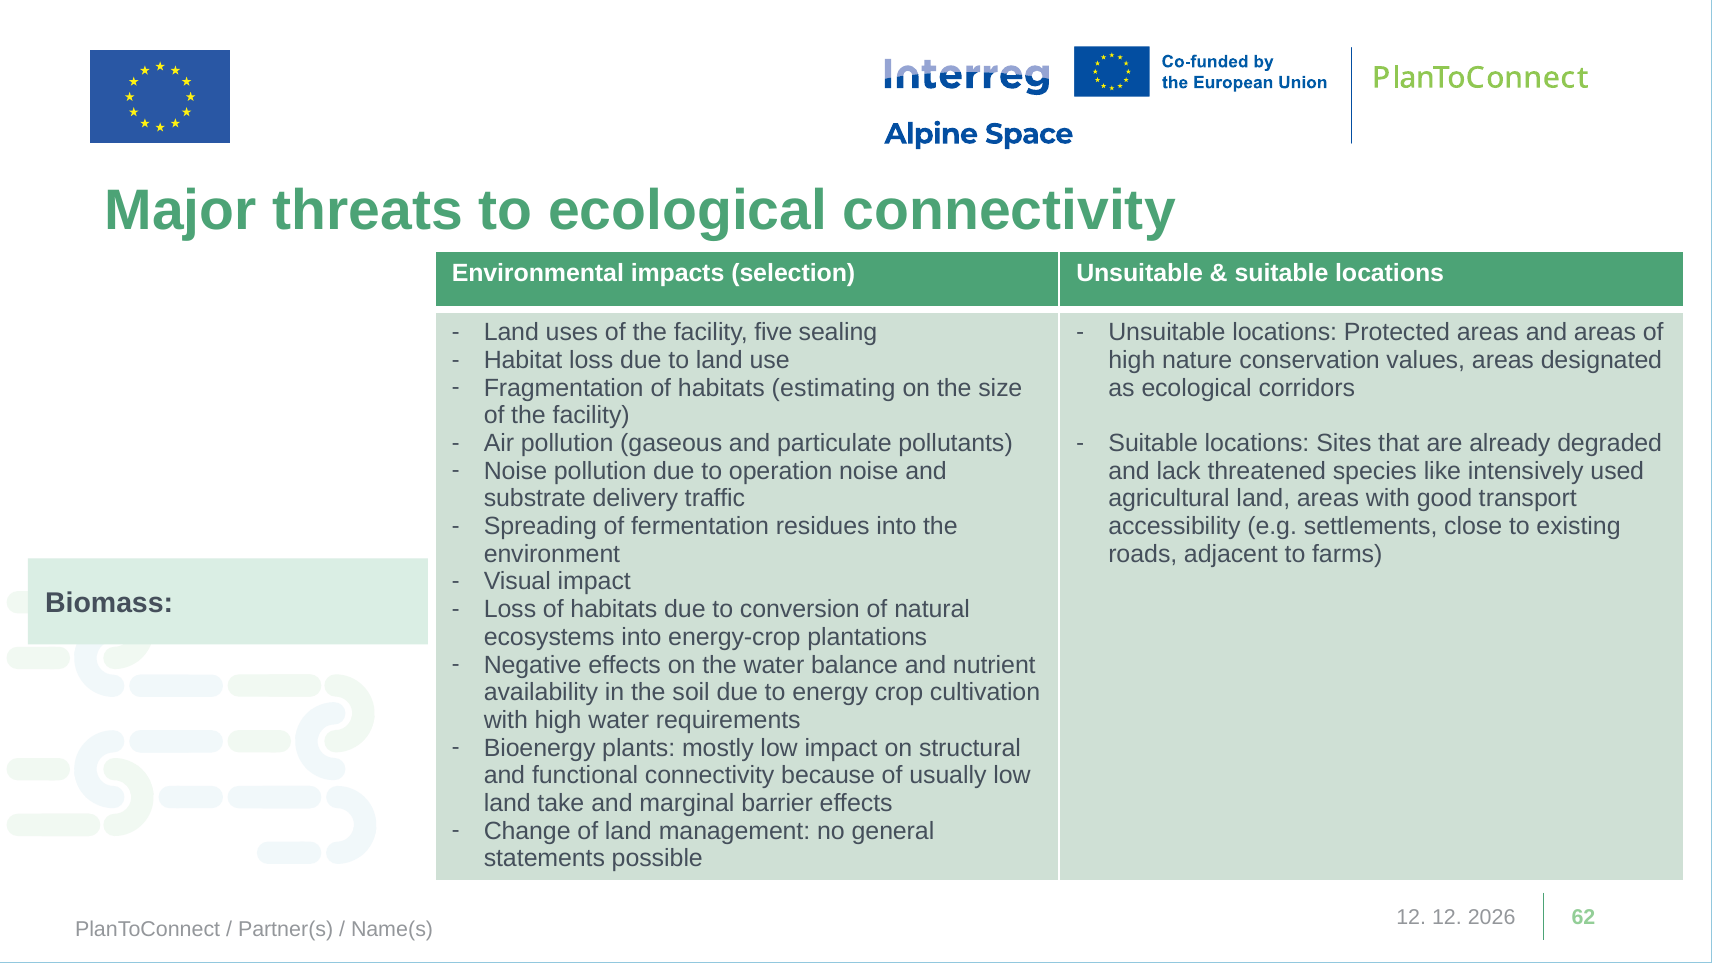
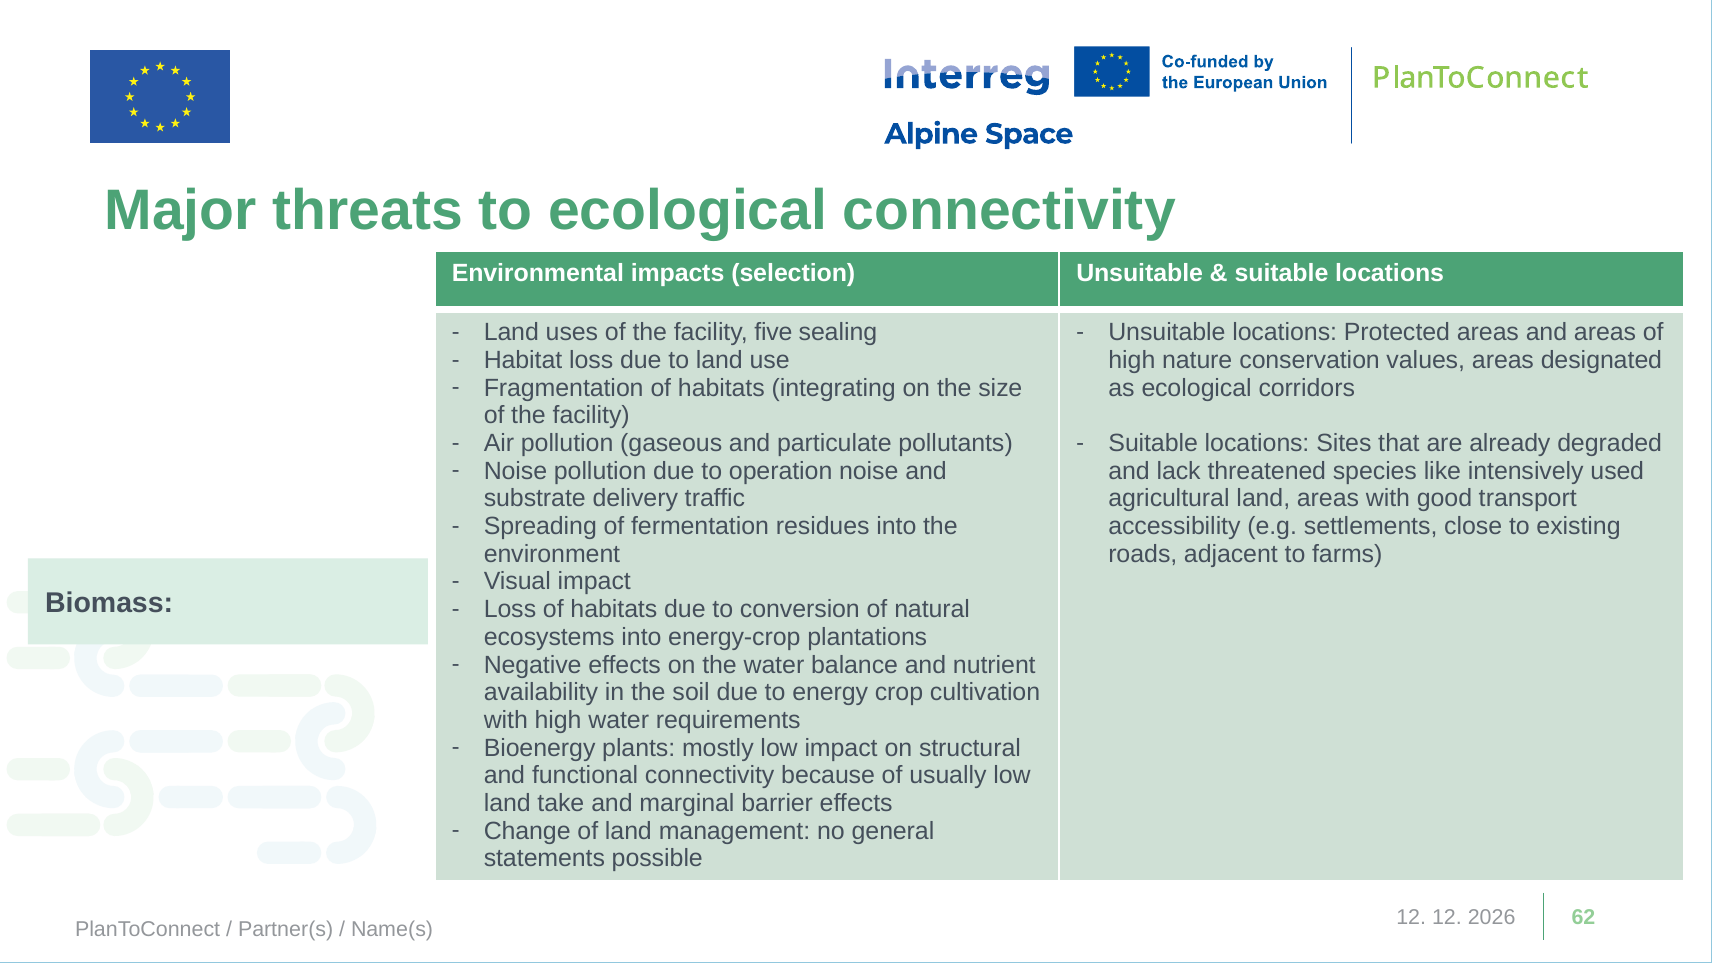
estimating: estimating -> integrating (834, 388)
